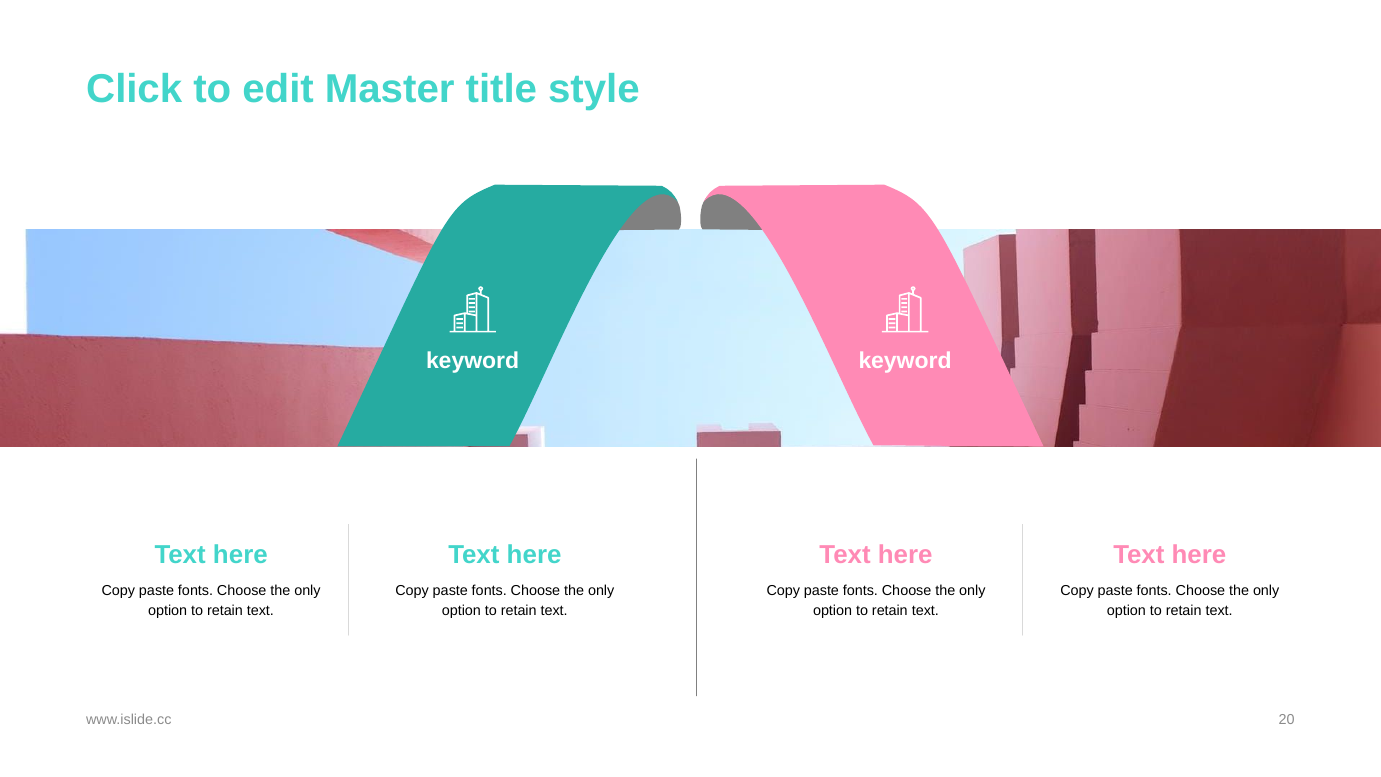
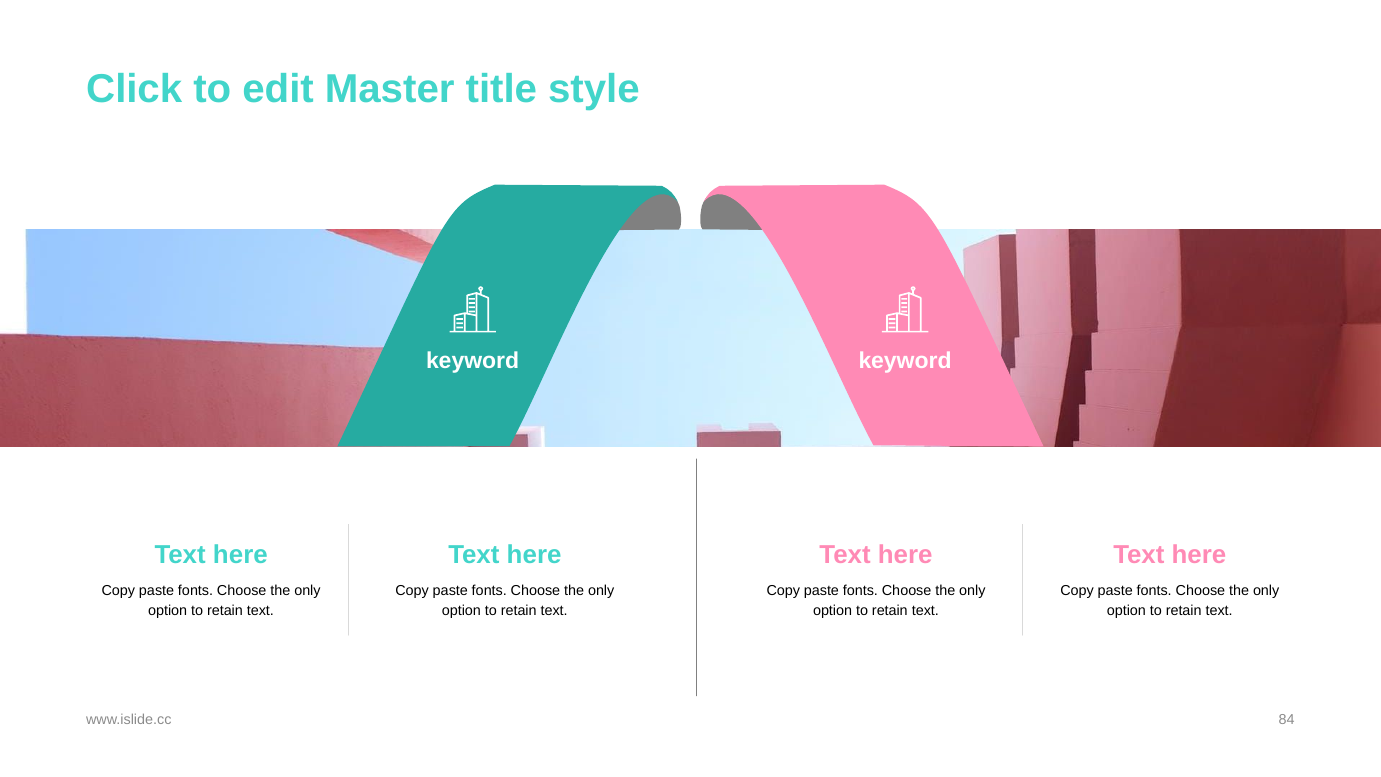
20: 20 -> 84 (1287, 720)
